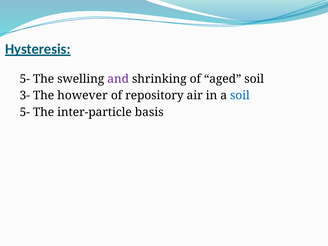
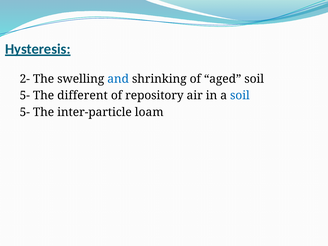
5-: 5- -> 2- (25, 79)
and colour: purple -> blue (118, 79)
3-: 3- -> 5- (25, 96)
however: however -> different (82, 96)
basis: basis -> loam (149, 112)
